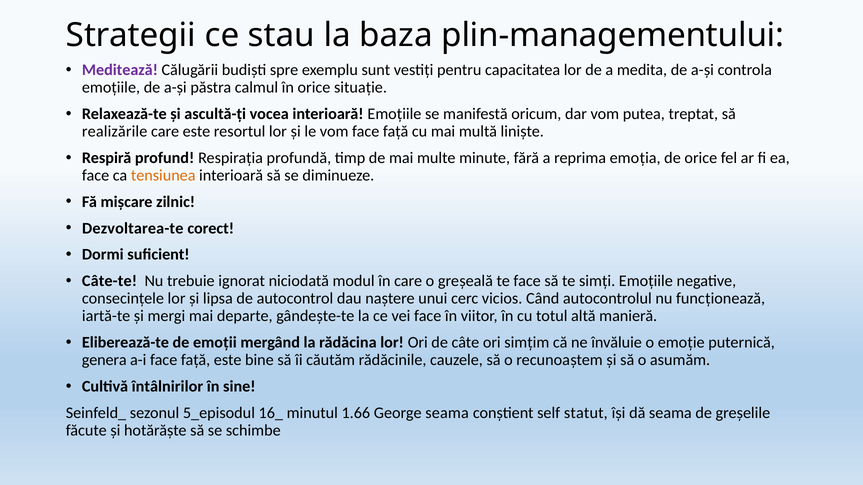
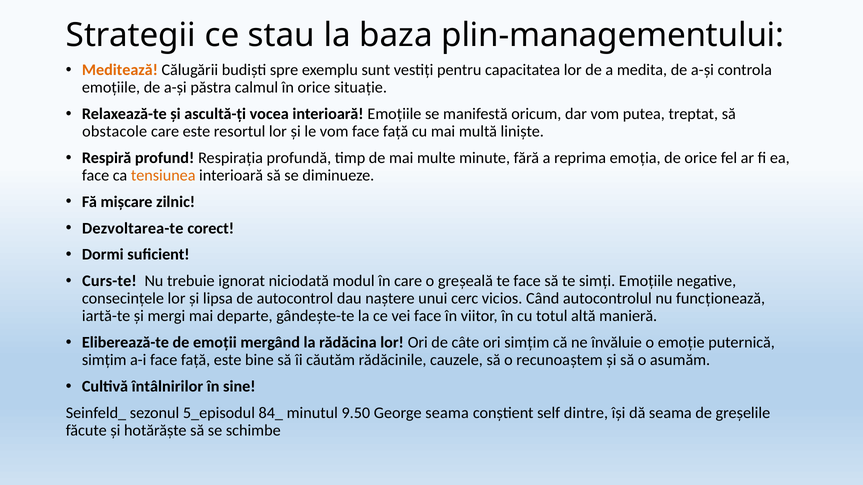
Meditează colour: purple -> orange (120, 70)
realizările: realizările -> obstacole (115, 131)
Câte-te: Câte-te -> Curs-te (109, 281)
genera: genera -> simțim (104, 360)
16_: 16_ -> 84_ (271, 413)
1.66: 1.66 -> 9.50 (356, 413)
statut: statut -> dintre (586, 413)
